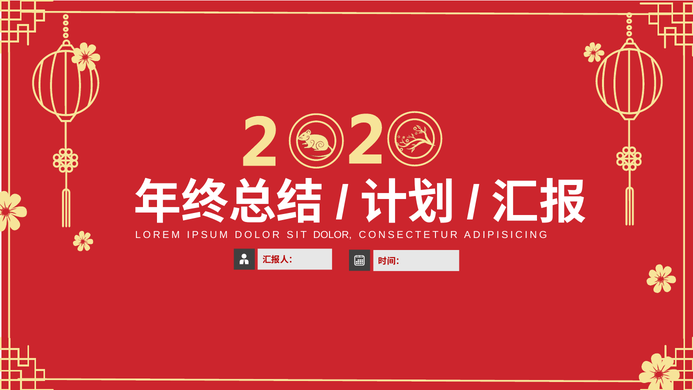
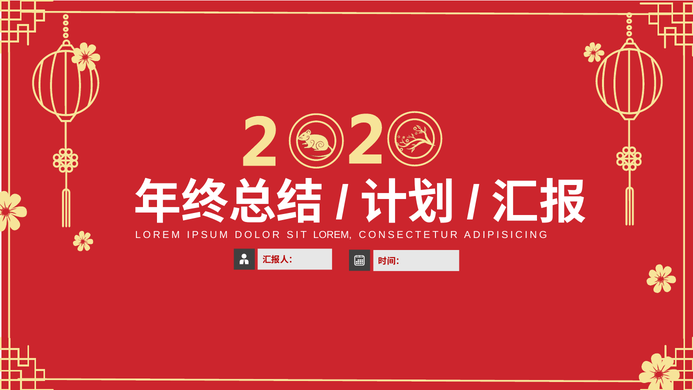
SIT DOLOR: DOLOR -> LOREM (332, 235)
